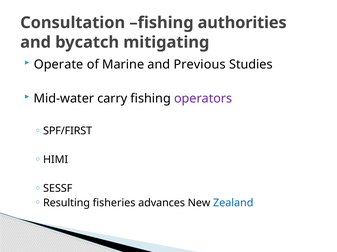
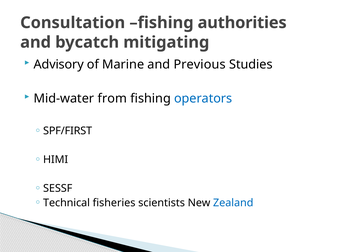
Operate: Operate -> Advisory (59, 65)
carry: carry -> from (112, 99)
operators colour: purple -> blue (203, 99)
Resulting: Resulting -> Technical (67, 203)
advances: advances -> scientists (162, 203)
